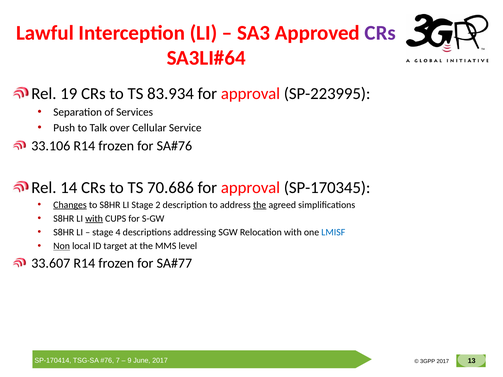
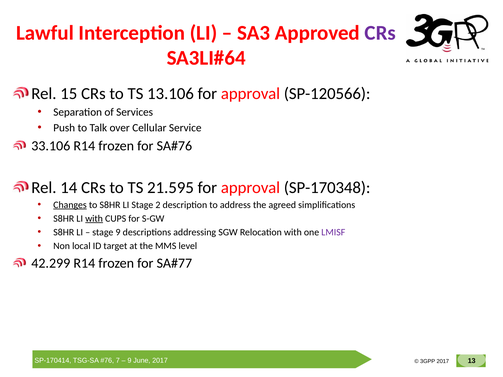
19: 19 -> 15 (69, 94)
83.934: 83.934 -> 13.106 (170, 94)
SP-223995: SP-223995 -> SP-120566 (327, 94)
70.686: 70.686 -> 21.595 (170, 188)
SP-170345: SP-170345 -> SP-170348 (327, 188)
the underline: present -> none (260, 205)
stage 4: 4 -> 9 (118, 232)
LMISF colour: blue -> purple (333, 232)
Non underline: present -> none (62, 246)
33.607: 33.607 -> 42.299 (51, 263)
